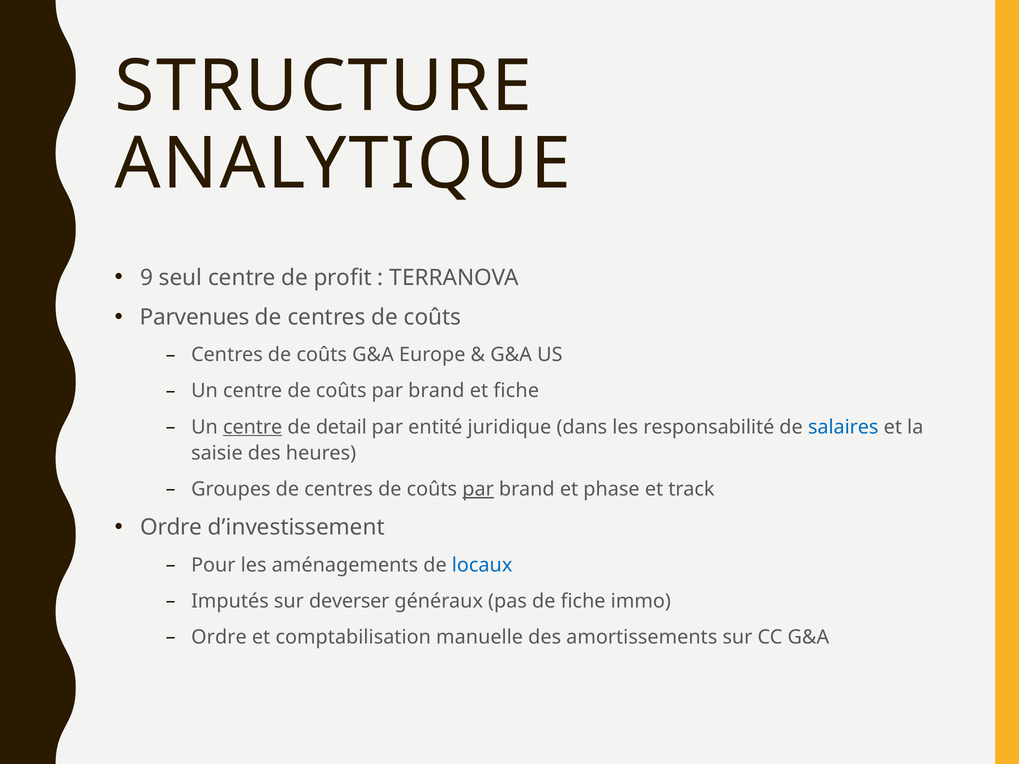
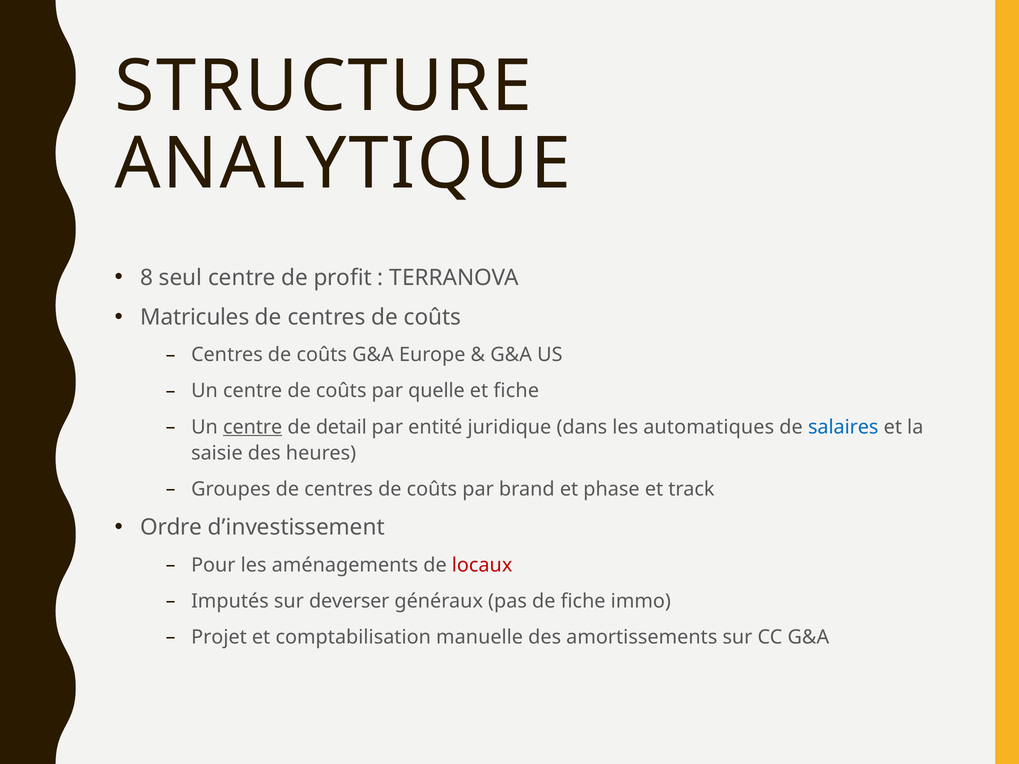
9: 9 -> 8 (147, 278)
Parvenues: Parvenues -> Matricules (195, 317)
brand: brand -> quelle (436, 391)
responsabilité: responsabilité -> automatiques (709, 427)
par underline: present -> none (478, 489)
locaux colour: blue -> red (482, 565)
Ordre: Ordre -> Projet (219, 637)
